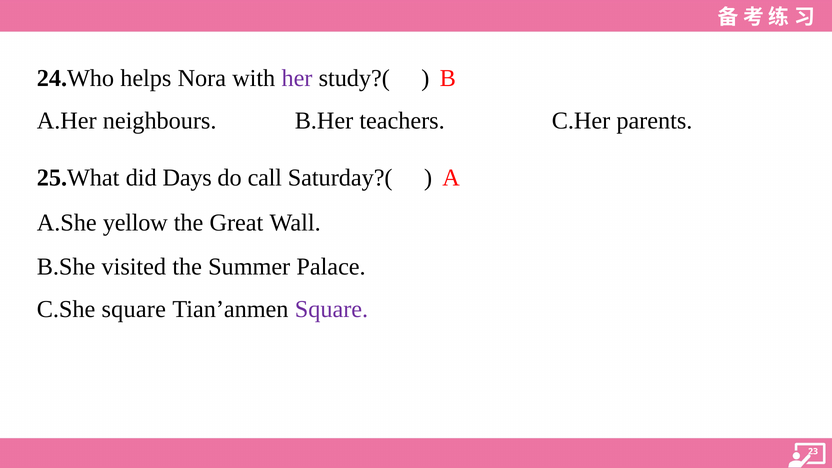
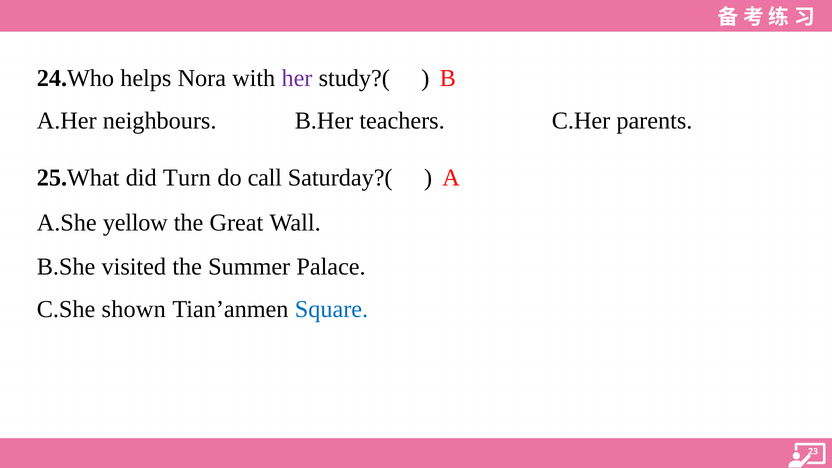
Days: Days -> Turn (187, 178)
C.She square: square -> shown (134, 309)
Square colour: purple -> blue (331, 309)
